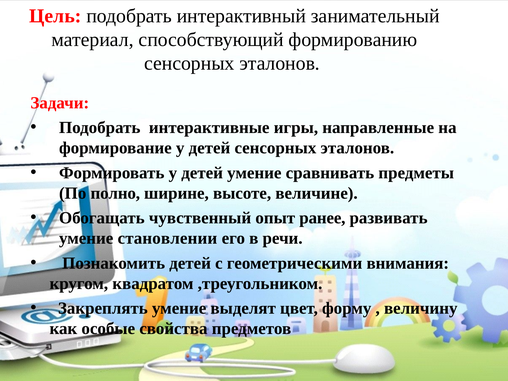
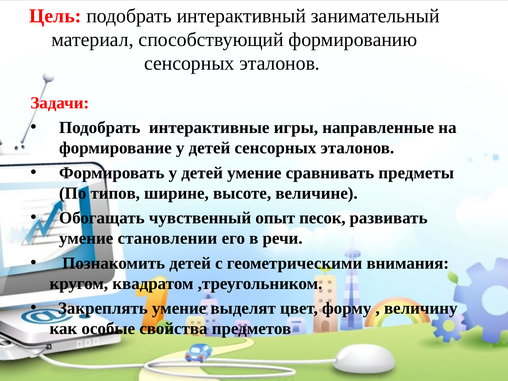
полно: полно -> типов (115, 193)
ранее: ранее -> песок (322, 218)
